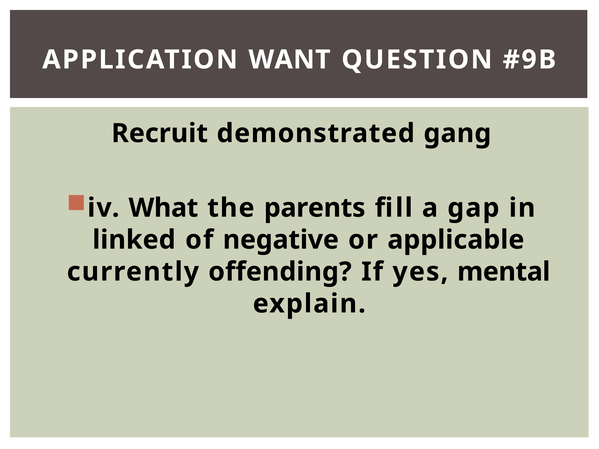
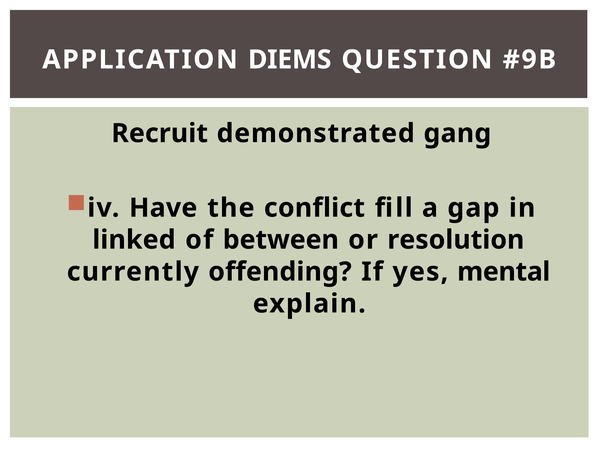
WANT: WANT -> DIEMS (290, 60)
What: What -> Have (163, 208)
parents: parents -> conflict (314, 208)
negative: negative -> between (281, 240)
applicable: applicable -> resolution (456, 240)
